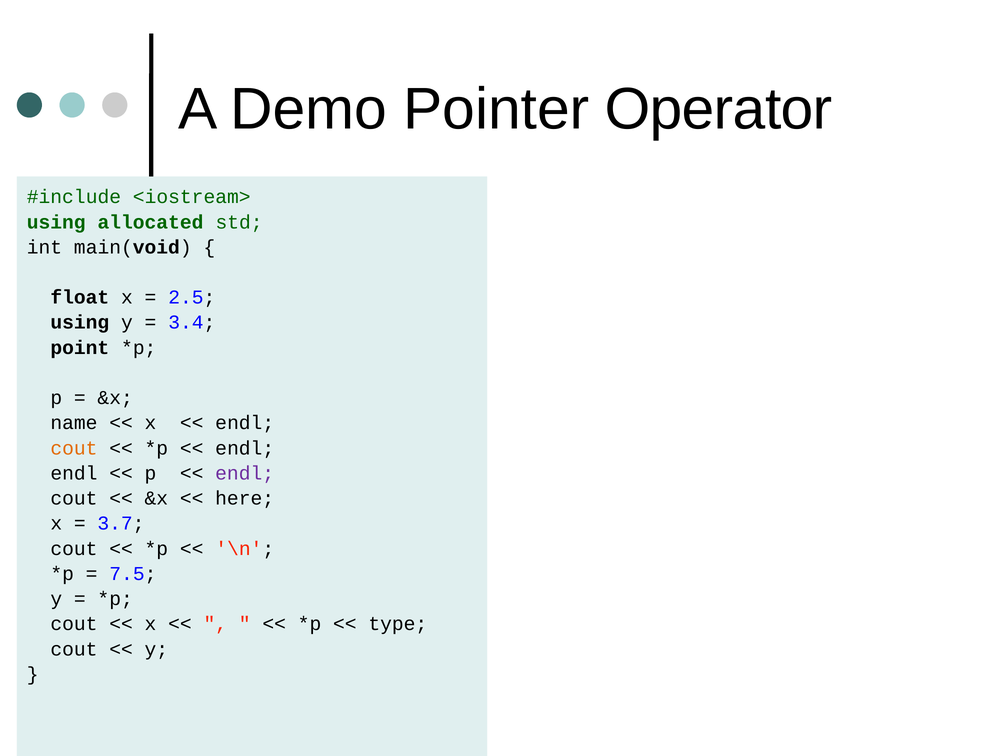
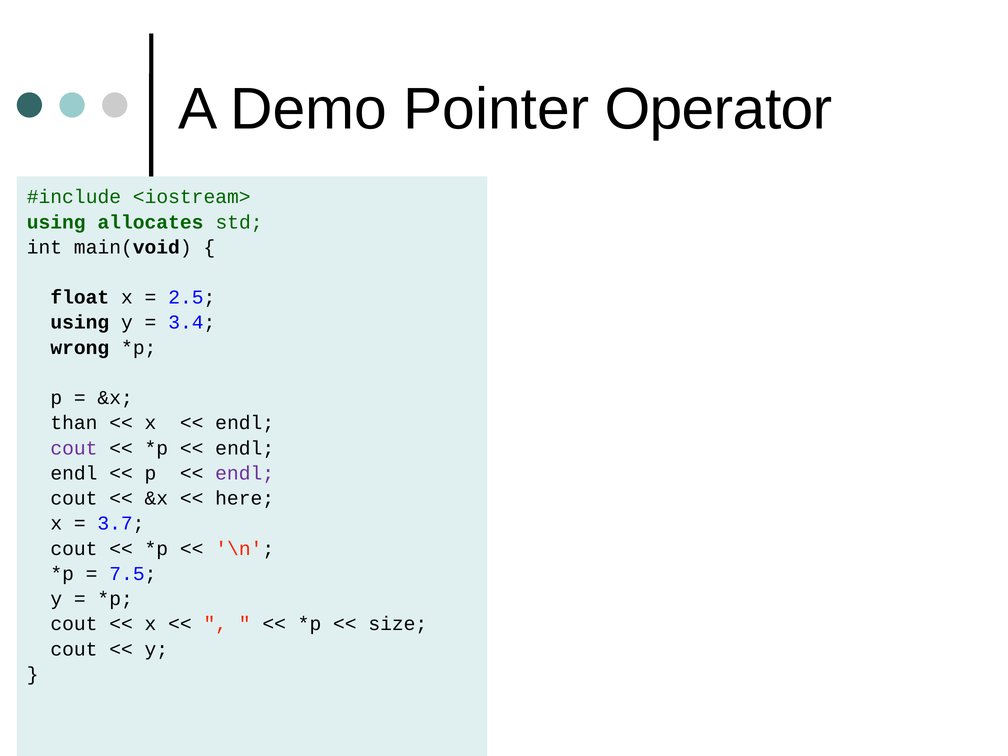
allocated: allocated -> allocates (150, 222)
point: point -> wrong (80, 348)
name: name -> than (74, 423)
cout colour: orange -> purple (74, 448)
type: type -> size (398, 624)
